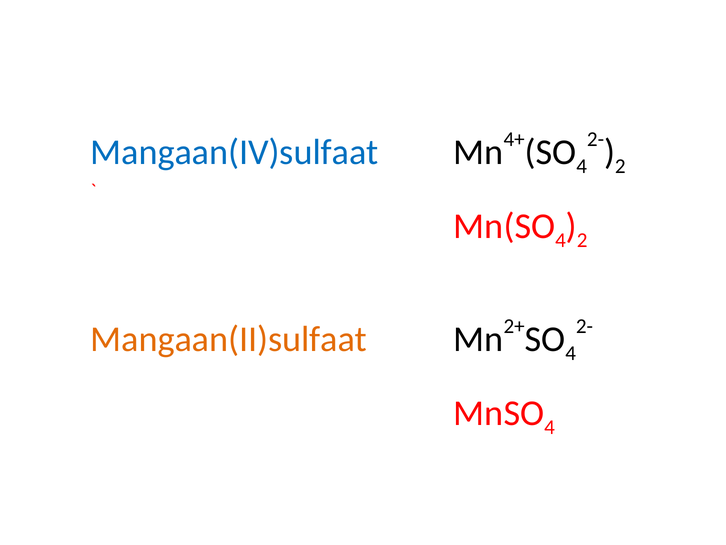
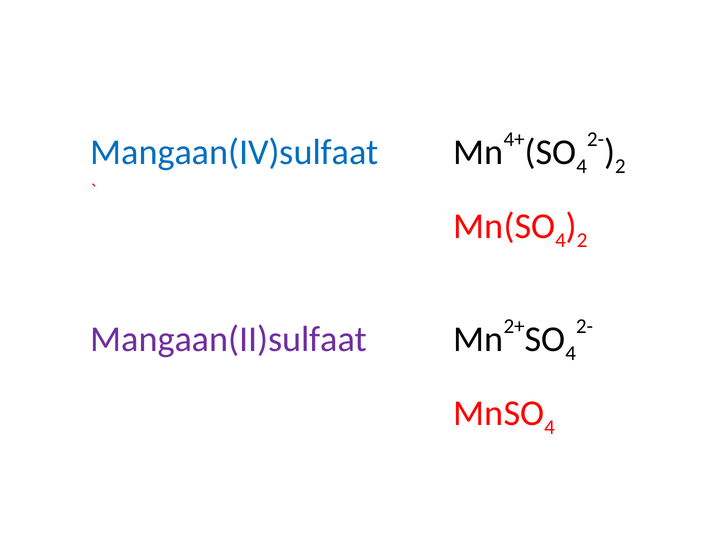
Mangaan(II)sulfaat colour: orange -> purple (229, 339)
